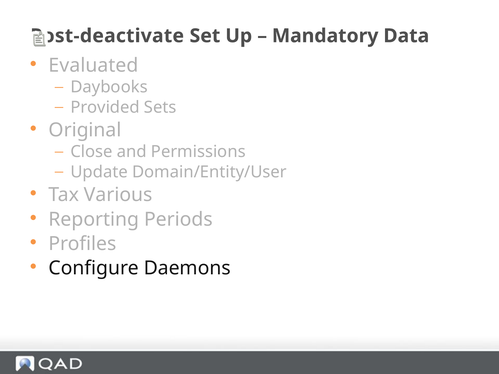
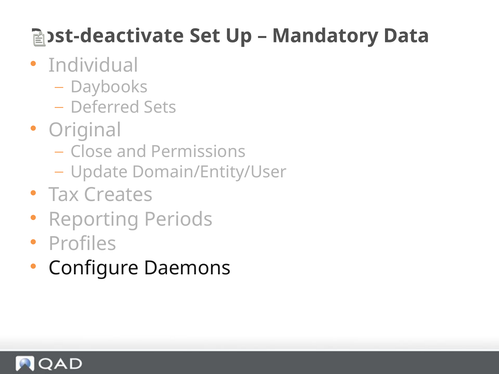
Evaluated: Evaluated -> Individual (94, 66)
Provided: Provided -> Deferred (105, 107)
Various: Various -> Creates (118, 195)
